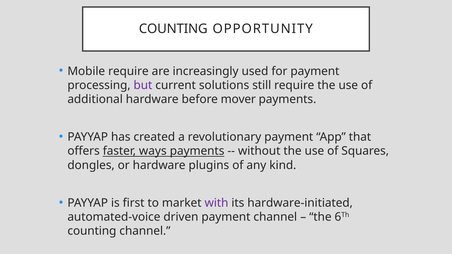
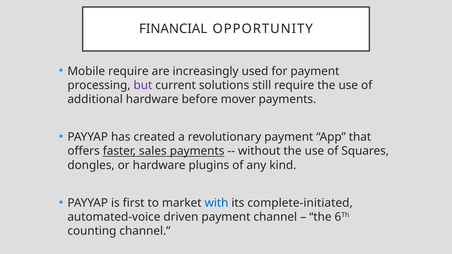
COUNTING: COUNTING -> FINANCIAL (173, 29)
ways: ways -> sales (153, 151)
with colour: purple -> blue (216, 203)
hardware-initiated: hardware-initiated -> complete-initiated (300, 203)
